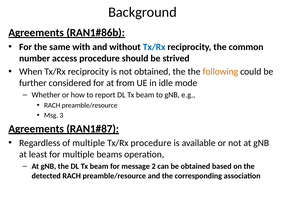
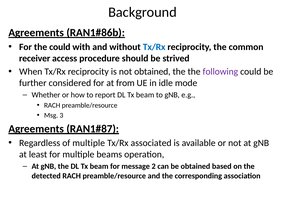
the same: same -> could (60, 47)
number: number -> receiver (35, 58)
following colour: orange -> purple (220, 72)
Tx/Rx procedure: procedure -> associated (151, 143)
